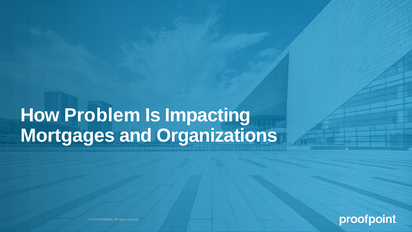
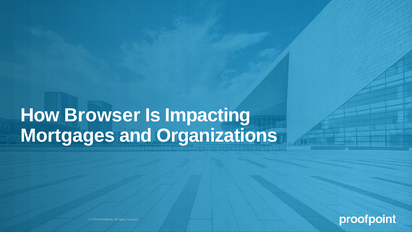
Problem: Problem -> Browser (102, 115)
